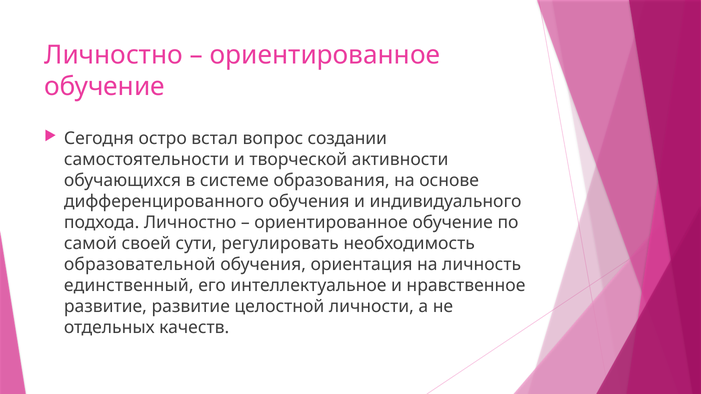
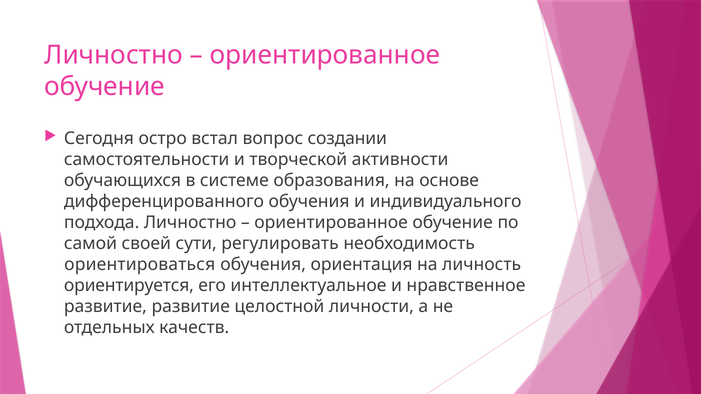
образовательной: образовательной -> ориентироваться (140, 265)
единственный: единственный -> ориентируется (129, 286)
